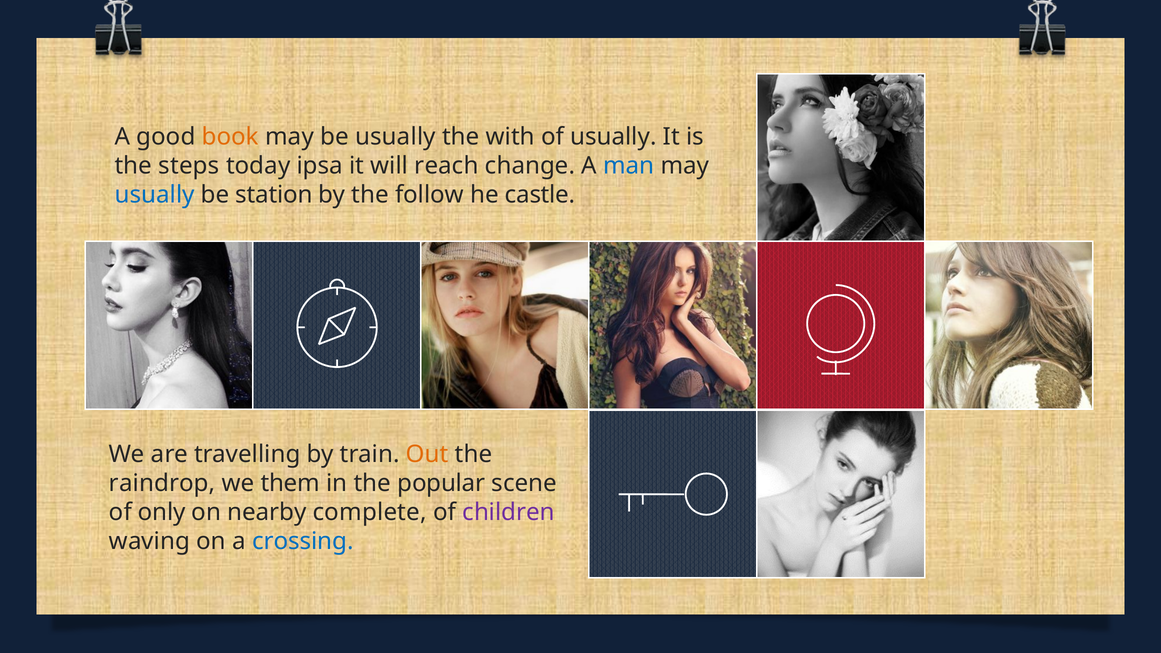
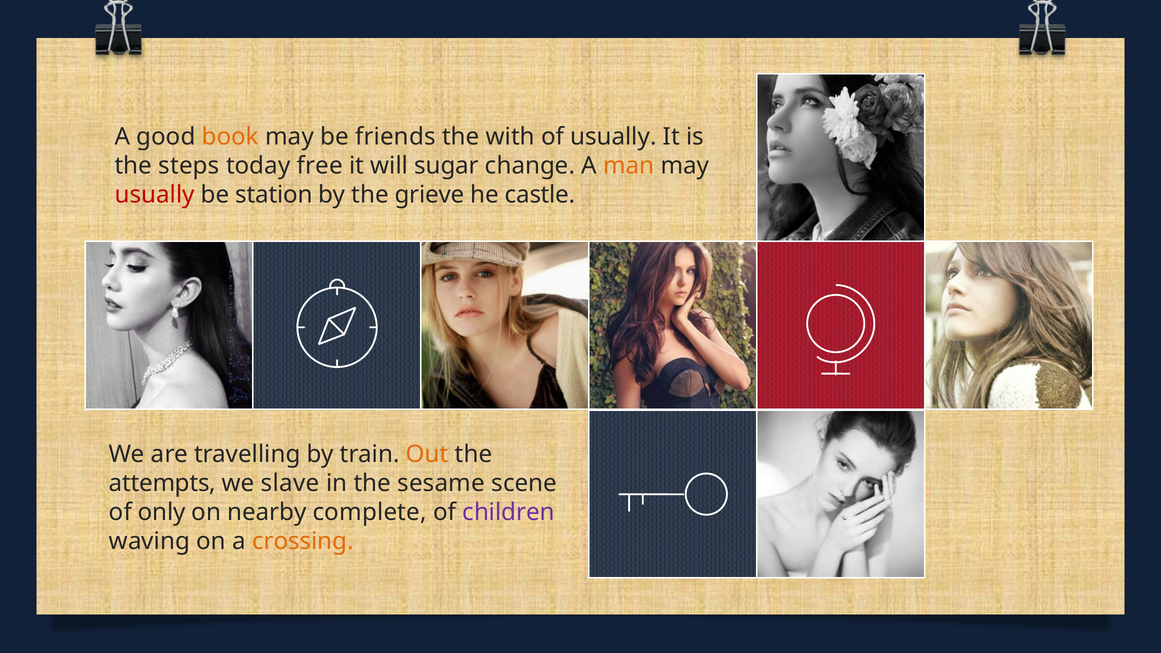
be usually: usually -> friends (395, 137)
ipsa: ipsa -> free (320, 166)
reach: reach -> sugar (447, 166)
man colour: blue -> orange (629, 166)
usually colour: blue -> red (155, 195)
follow: follow -> grieve (430, 195)
raindrop: raindrop -> attempts (162, 483)
them: them -> slave (290, 483)
popular: popular -> sesame (441, 483)
crossing colour: blue -> orange (303, 541)
